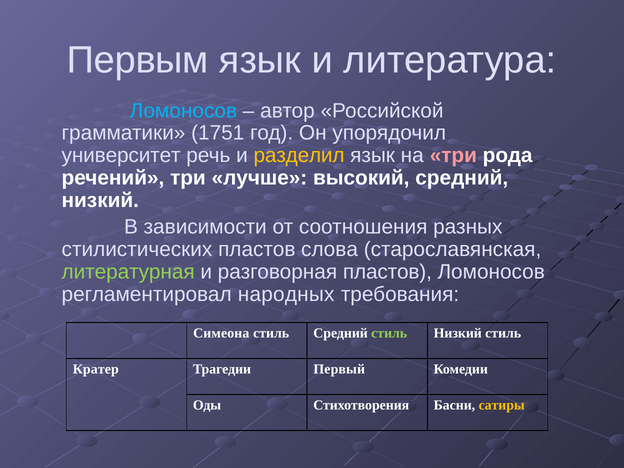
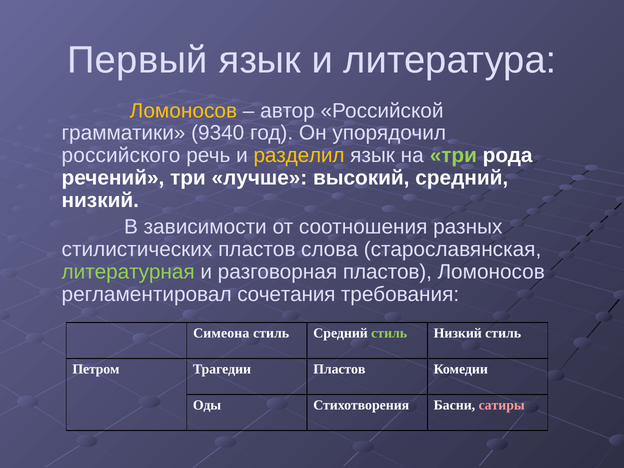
Первым: Первым -> Первый (137, 60)
Ломоносов colour: light blue -> yellow (183, 111)
1751: 1751 -> 9340 (218, 133)
университет: университет -> российского (121, 156)
три colour: pink -> light green (453, 156)
народных: народных -> сочетания (286, 294)
Кратер: Кратер -> Петром (96, 369)
Трагедии Первый: Первый -> Пластов (339, 369)
сатиры colour: yellow -> pink (502, 405)
